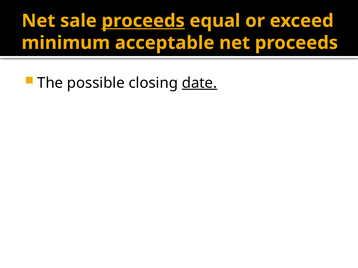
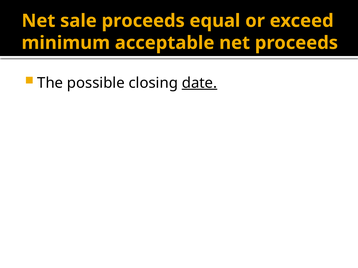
proceeds underline: present -> none (143, 21)
